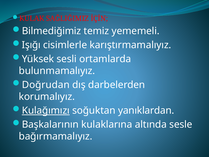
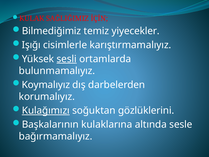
yememeli: yememeli -> yiyecekler (136, 31)
sesli underline: none -> present (67, 59)
Doğrudan: Doğrudan -> Koymalıyız (46, 85)
yanıklardan: yanıklardan -> gözlüklerini (146, 110)
